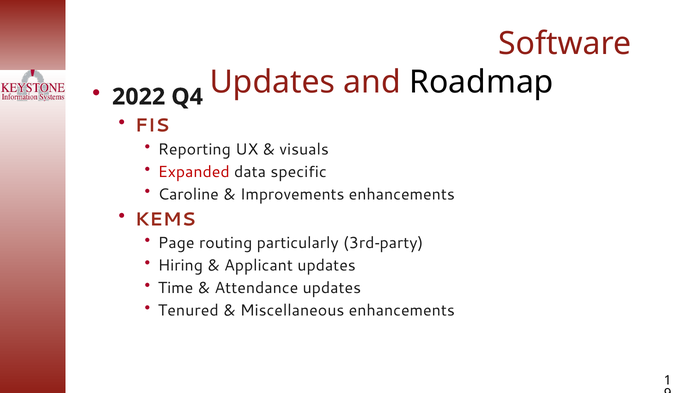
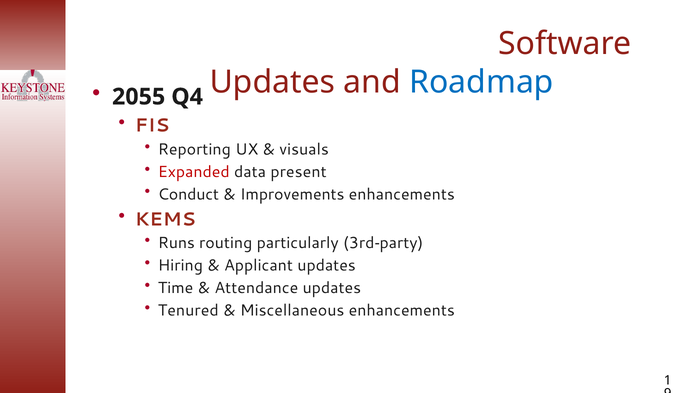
Roadmap colour: black -> blue (481, 82)
2022: 2022 -> 2055 (139, 97)
specific: specific -> present (299, 172)
Caroline: Caroline -> Conduct (188, 194)
Page: Page -> Runs (176, 243)
